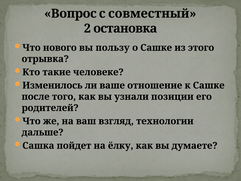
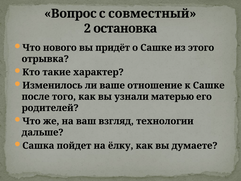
пользу: пользу -> придёт (113, 48)
человеке: человеке -> характер (98, 72)
позиции: позиции -> матерью (172, 97)
